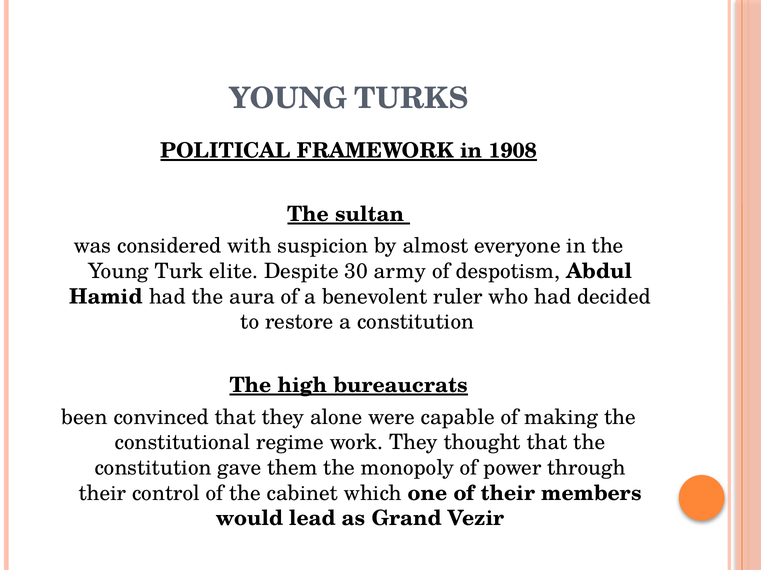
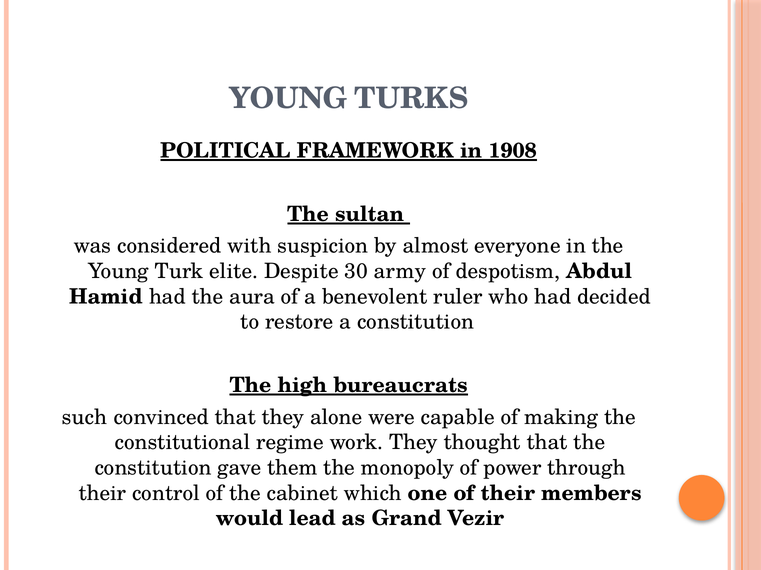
been: been -> such (84, 418)
